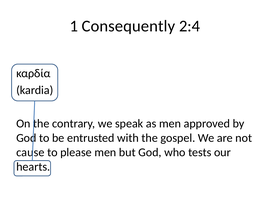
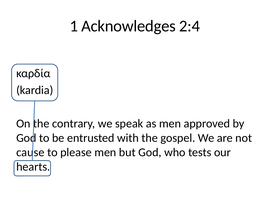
Consequently: Consequently -> Acknowledges (129, 26)
